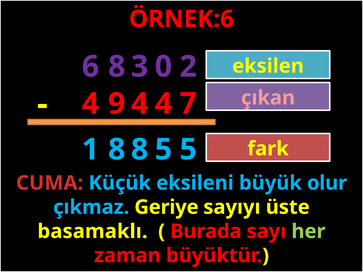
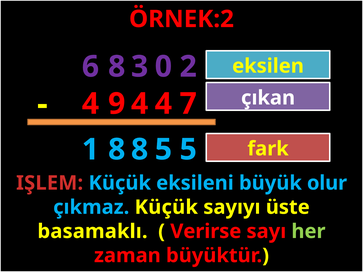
ÖRNEK:6: ÖRNEK:6 -> ÖRNEK:2 (181, 19)
çıkan colour: pink -> white (268, 98)
CUMA: CUMA -> IŞLEM (50, 183)
çıkmaz Geriye: Geriye -> Küçük (166, 207)
Burada: Burada -> Verirse (206, 232)
